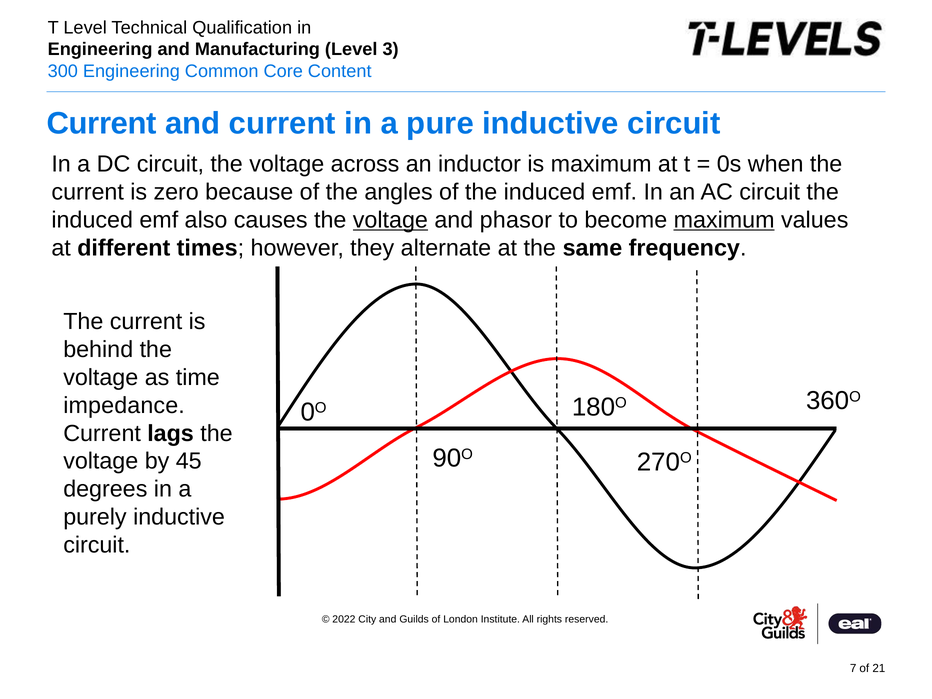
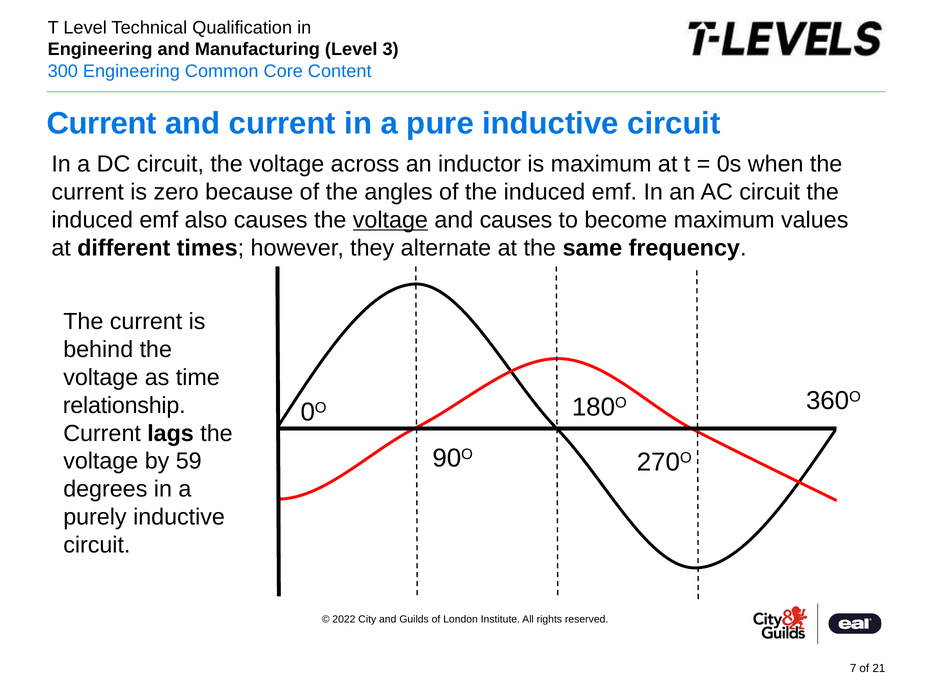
and phasor: phasor -> causes (516, 220)
maximum underline: present -> none (724, 220)
impedance: impedance -> relationship (124, 405)
45: 45 -> 59 (189, 461)
